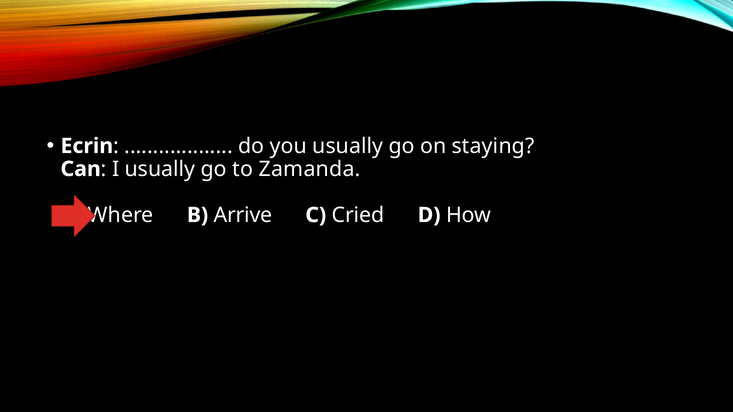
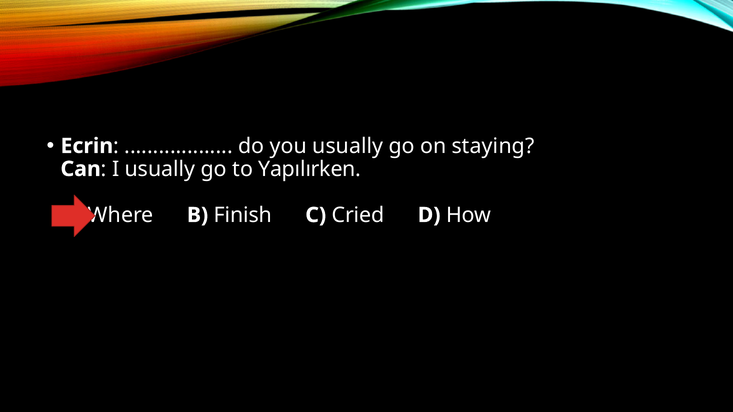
Zamanda: Zamanda -> Yapılırken (310, 169)
Arrive: Arrive -> Finish (243, 215)
